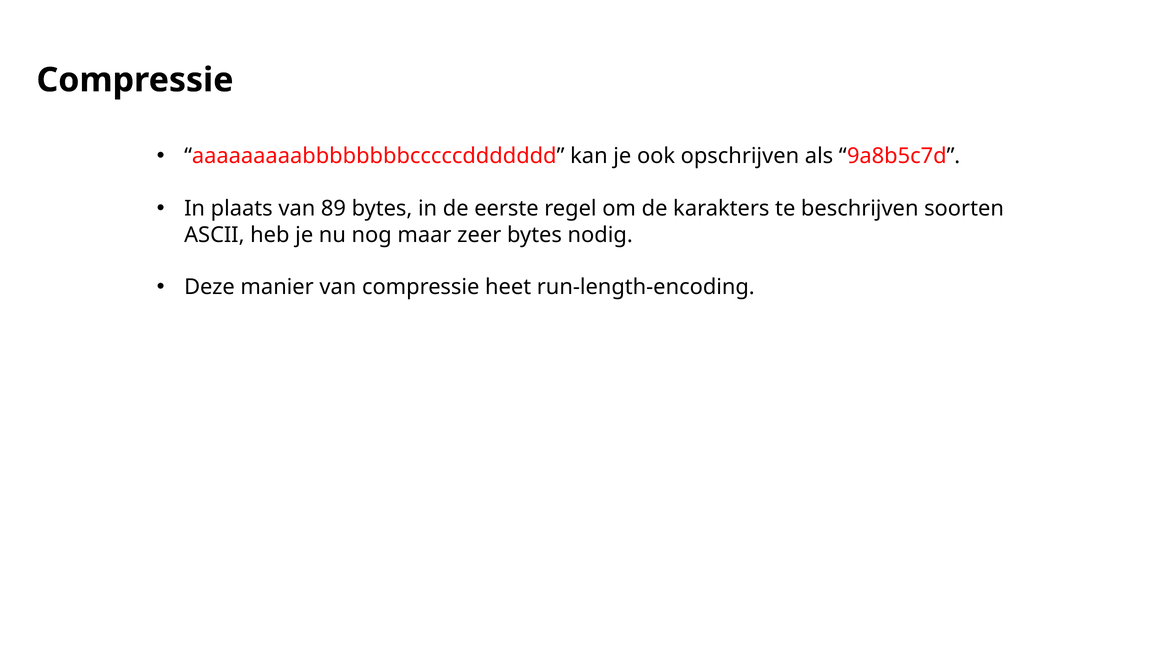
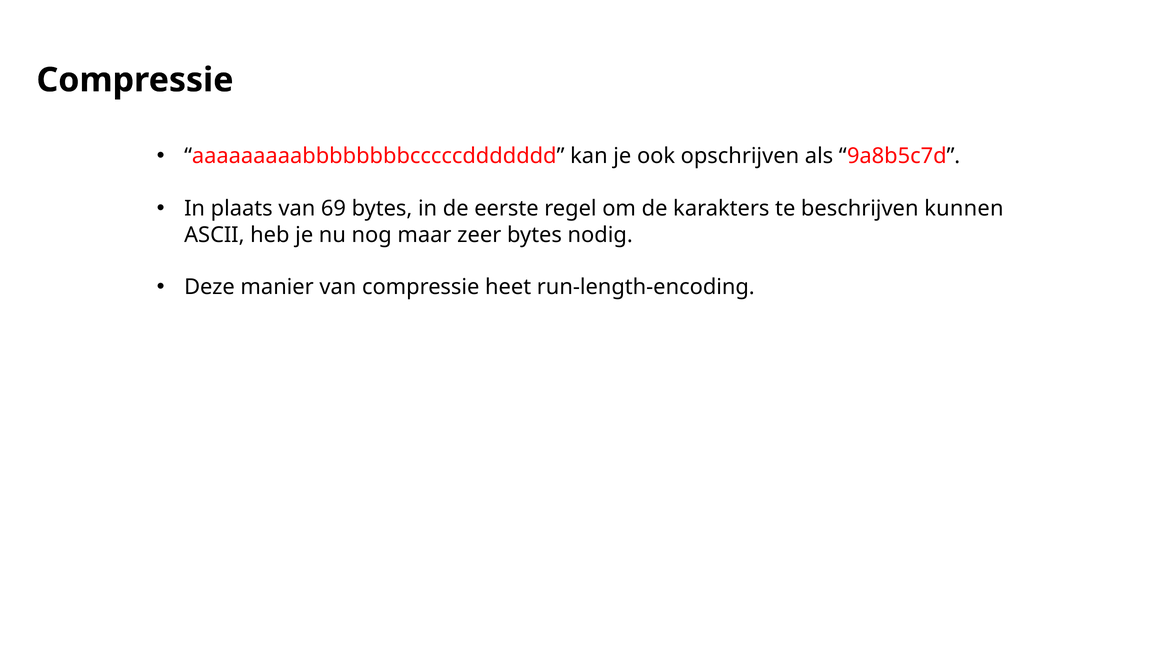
89: 89 -> 69 (333, 209)
soorten: soorten -> kunnen (964, 209)
